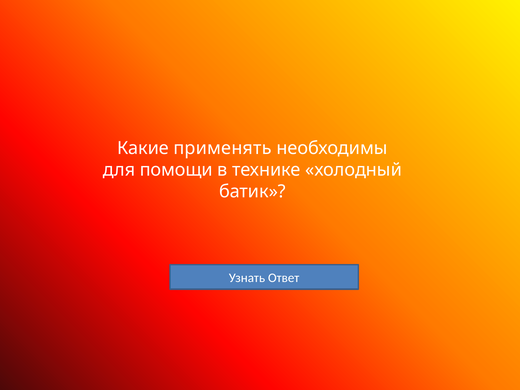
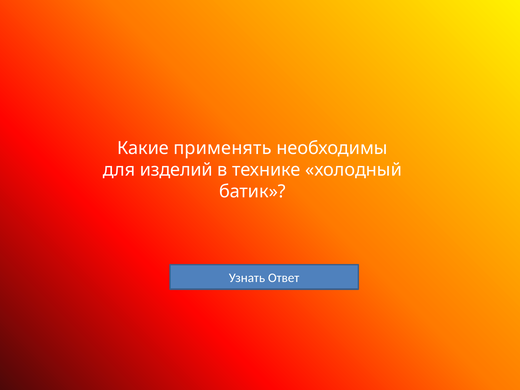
помощи: помощи -> изделий (176, 170)
